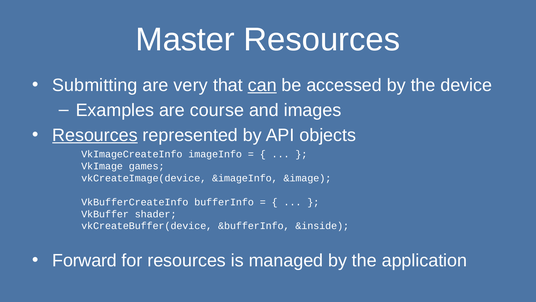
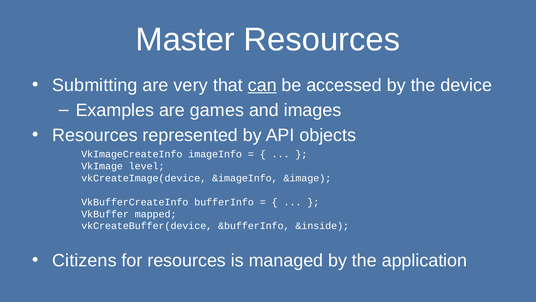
course: course -> games (217, 110)
Resources underline: present -> none (95, 135)
games: games -> level (147, 166)
shader: shader -> mapped (156, 214)
Forward: Forward -> Citizens (84, 260)
